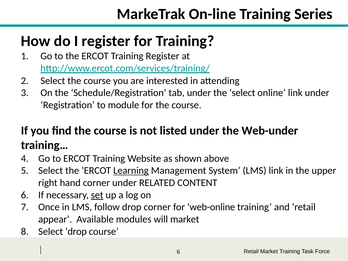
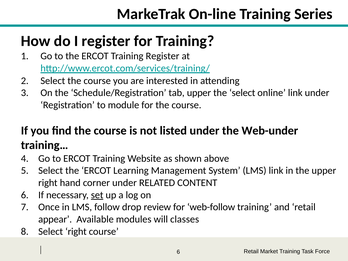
tab under: under -> upper (199, 93)
Learning underline: present -> none (131, 171)
drop corner: corner -> review (157, 207)
web-online: web-online -> web-follow (211, 207)
will market: market -> classes (185, 219)
Select drop: drop -> right (76, 231)
